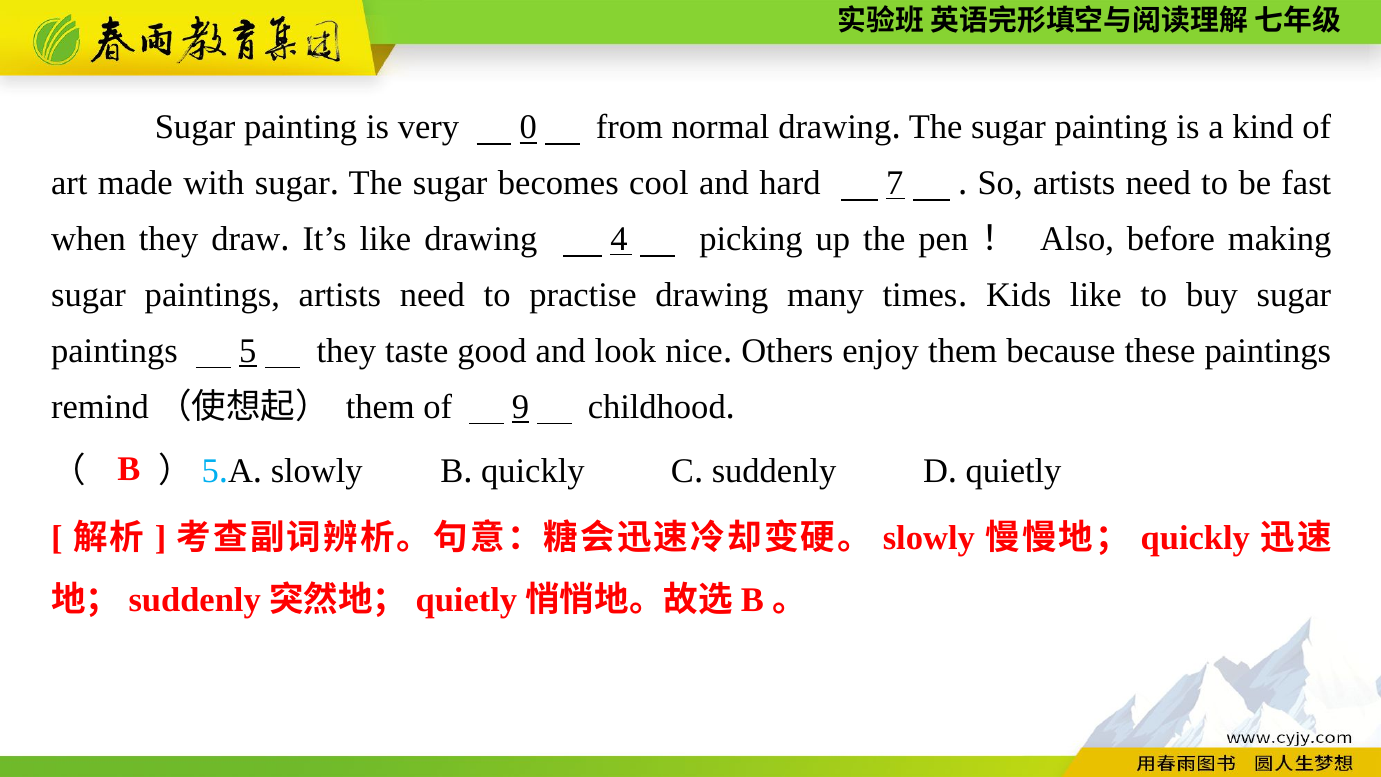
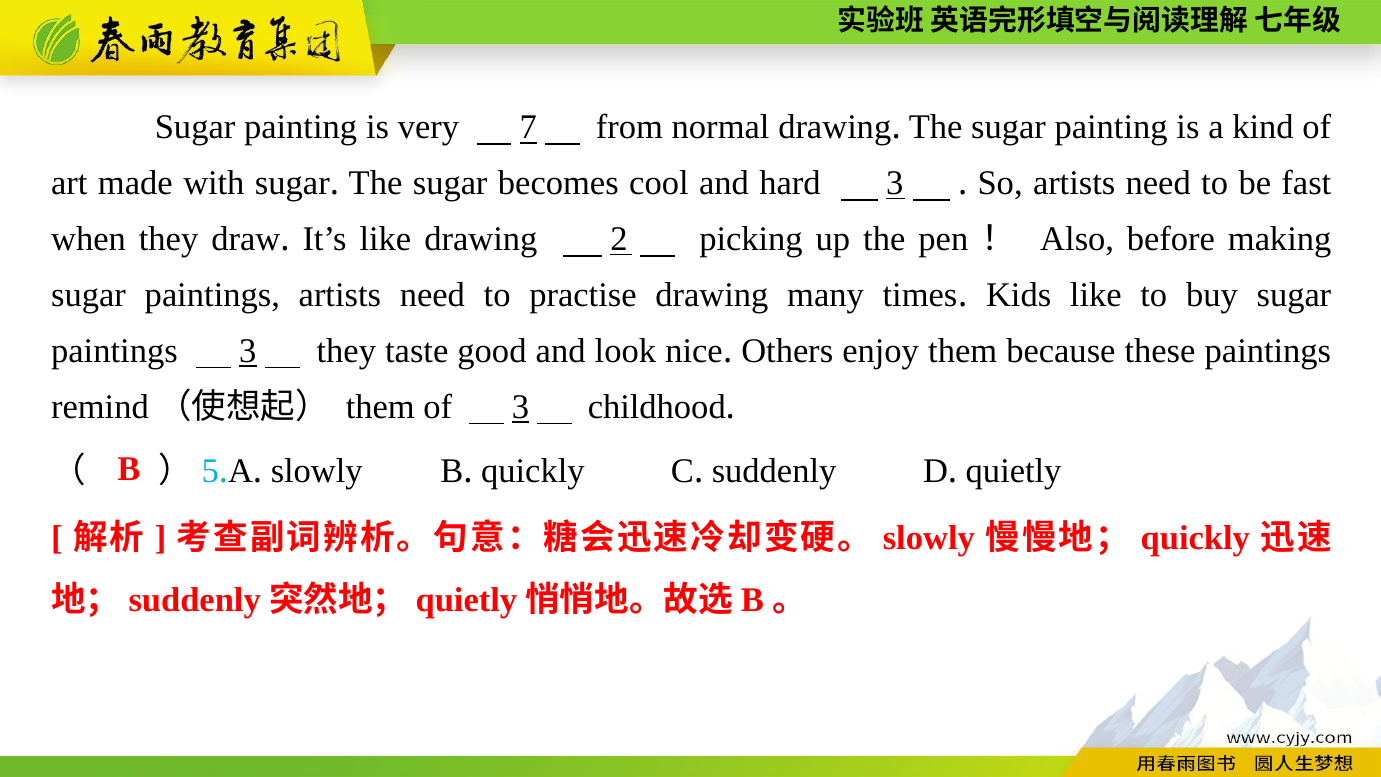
0: 0 -> 7 (528, 127)
hard 7: 7 -> 3 (895, 183)
4: 4 -> 2 (619, 239)
paintings 5: 5 -> 3 (248, 351)
of 9: 9 -> 3 (520, 407)
